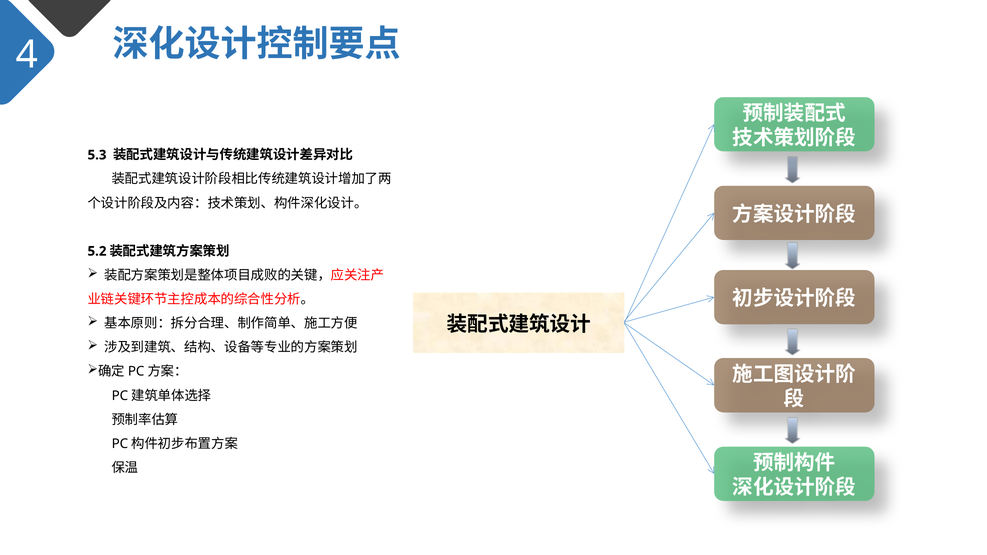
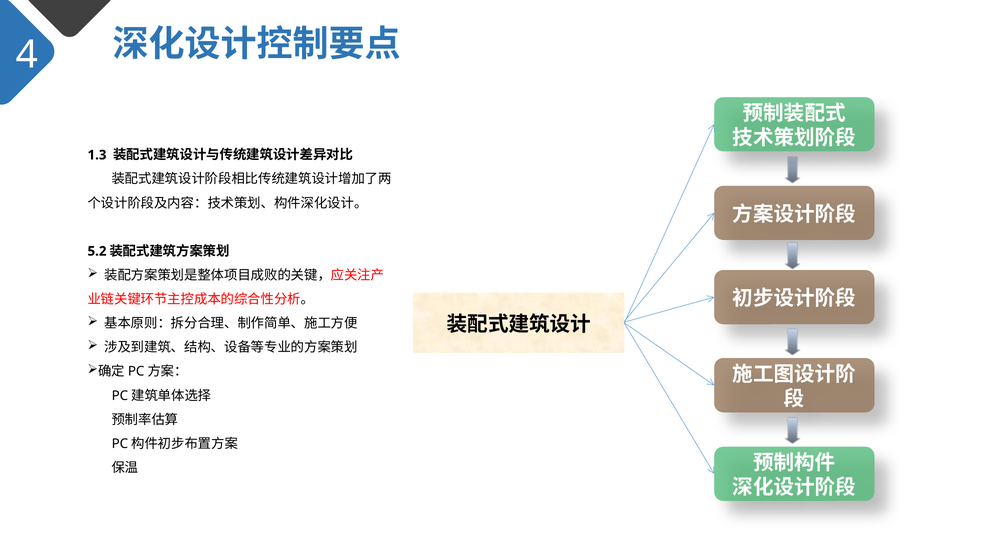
5.3: 5.3 -> 1.3 (97, 155)
